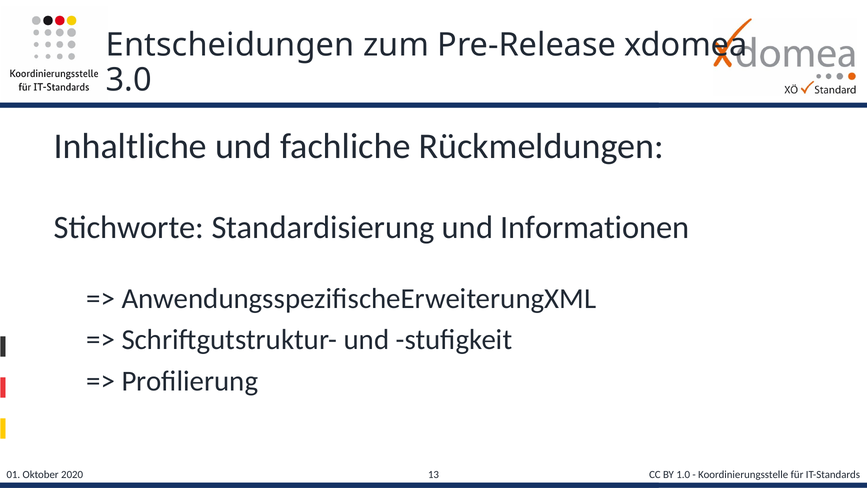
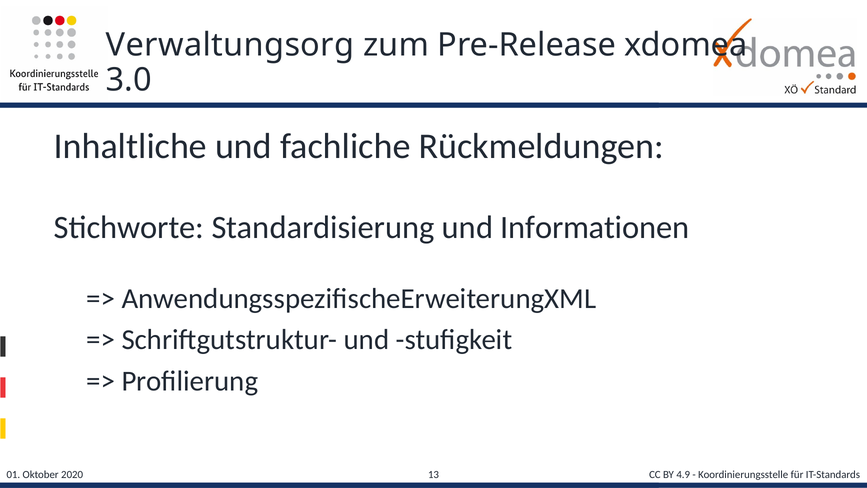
Entscheidungen: Entscheidungen -> Verwaltungsorg (230, 45)
1.0: 1.0 -> 4.9 (683, 475)
